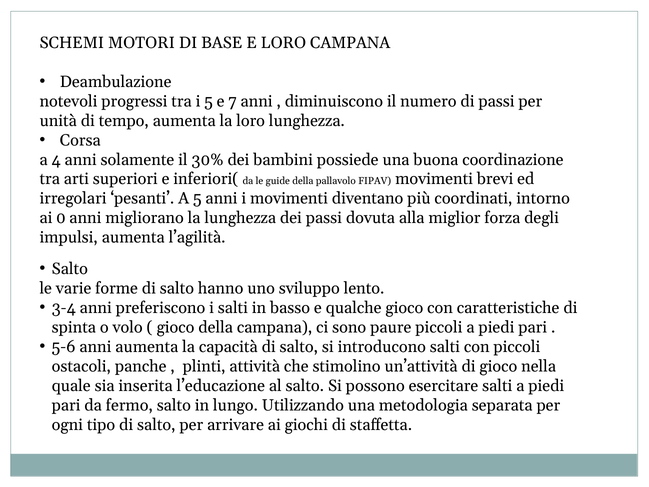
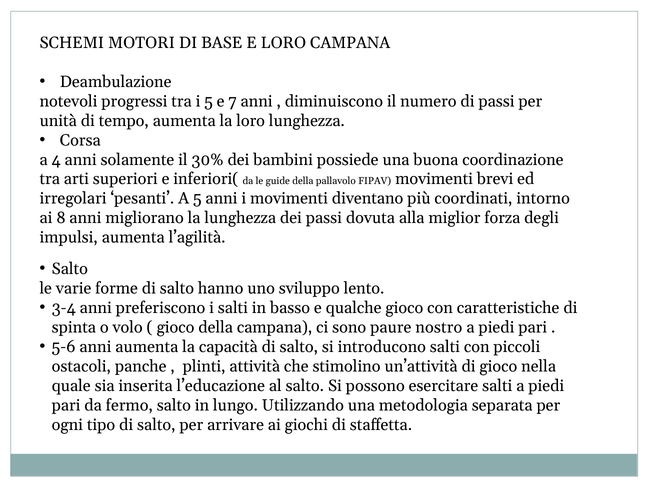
0: 0 -> 8 (61, 218)
paure piccoli: piccoli -> nostro (439, 327)
